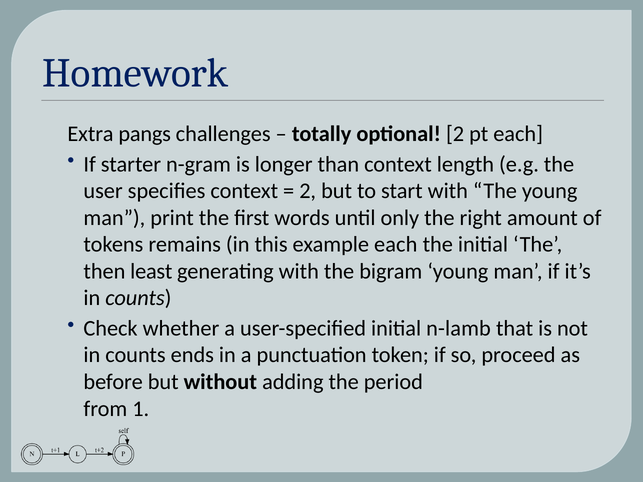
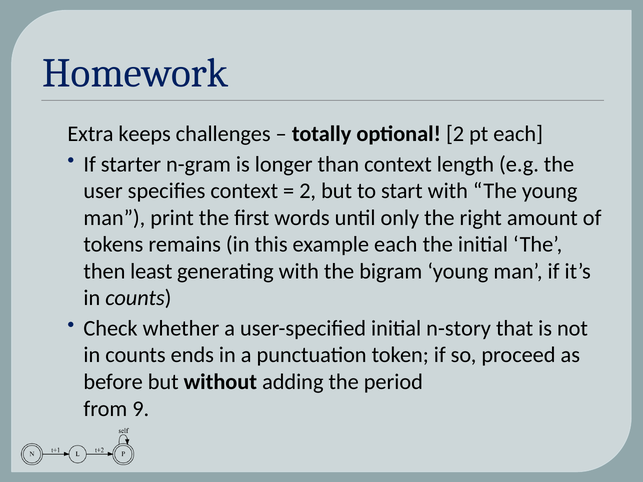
pangs: pangs -> keeps (145, 134)
n-lamb: n-lamb -> n-story (459, 329)
1: 1 -> 9 (141, 409)
